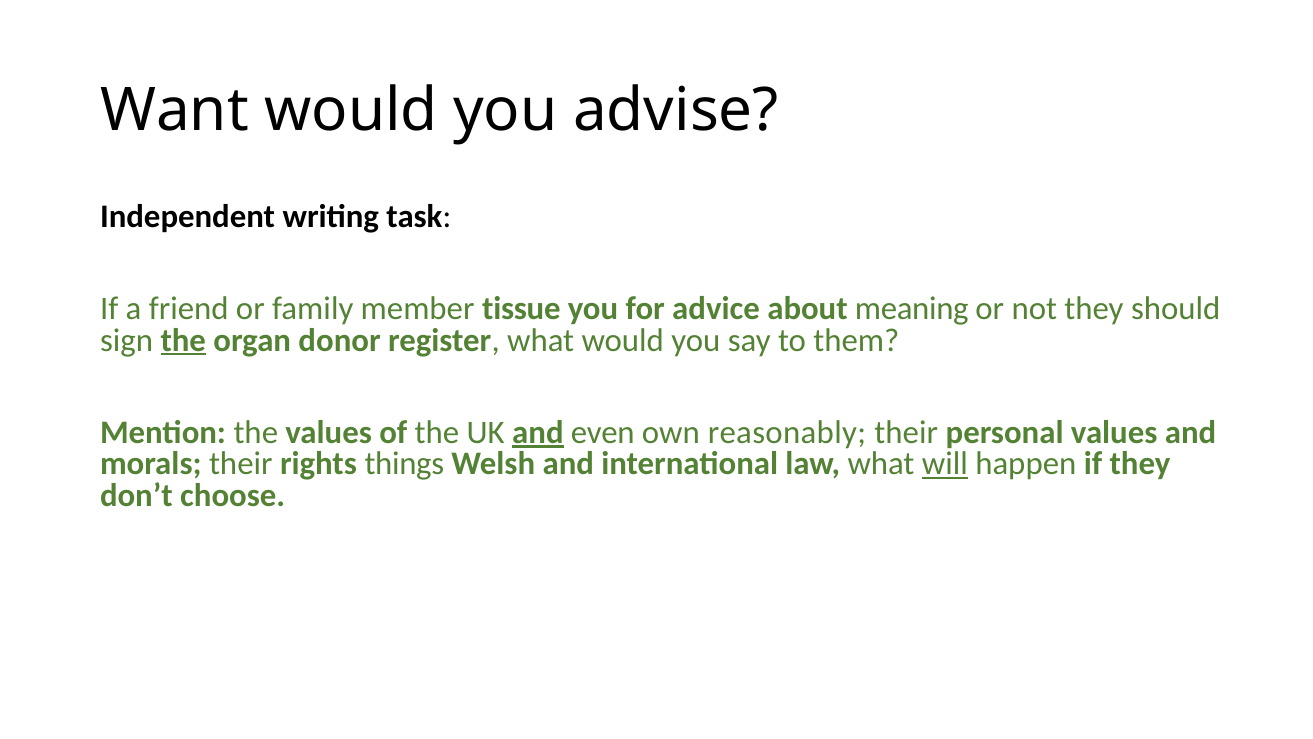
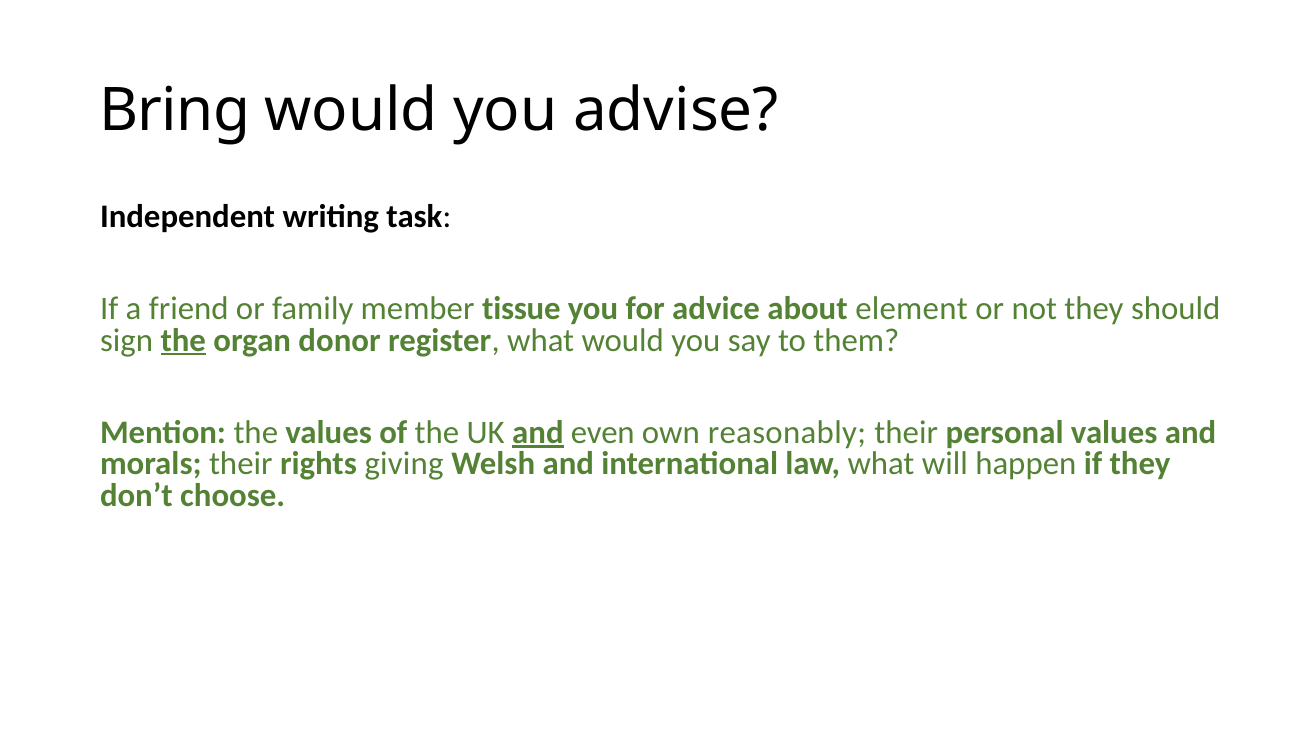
Want: Want -> Bring (175, 110)
meaning: meaning -> element (912, 308)
things: things -> giving (404, 464)
will underline: present -> none (945, 464)
